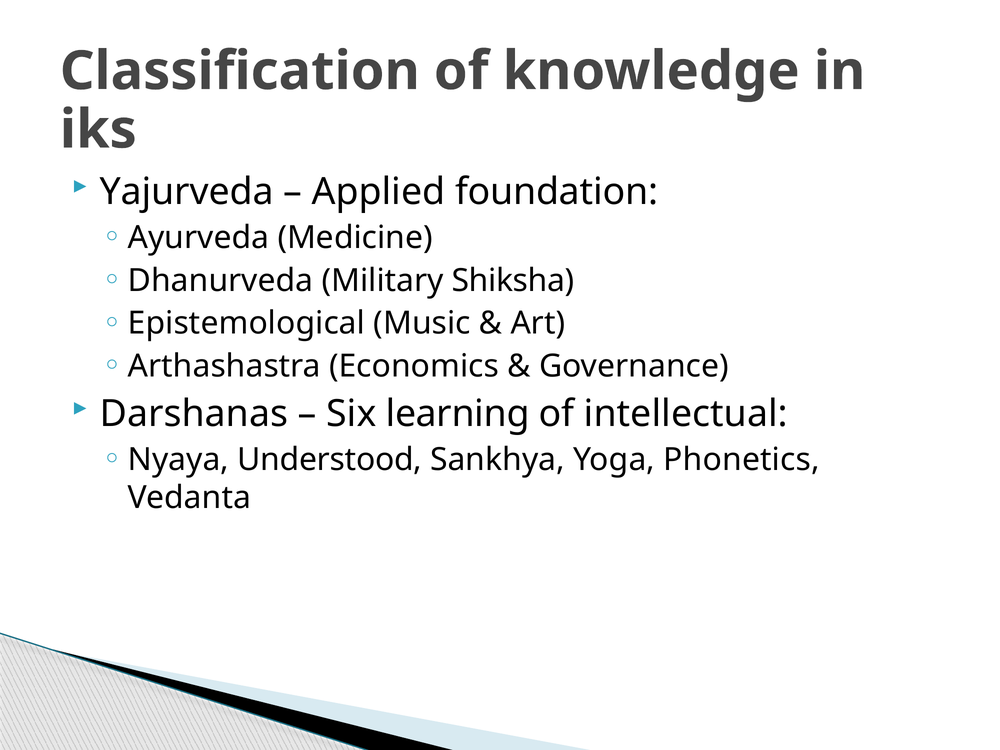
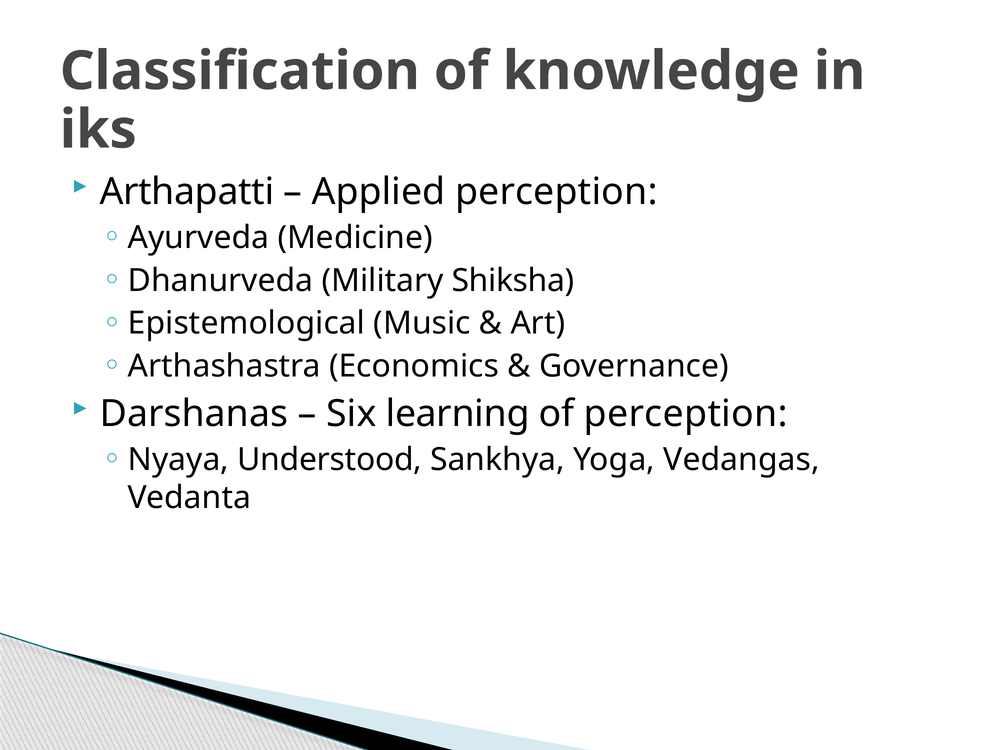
Yajurveda: Yajurveda -> Arthapatti (187, 192)
Applied foundation: foundation -> perception (556, 192)
of intellectual: intellectual -> perception (686, 414)
Phonetics: Phonetics -> Vedangas (742, 460)
